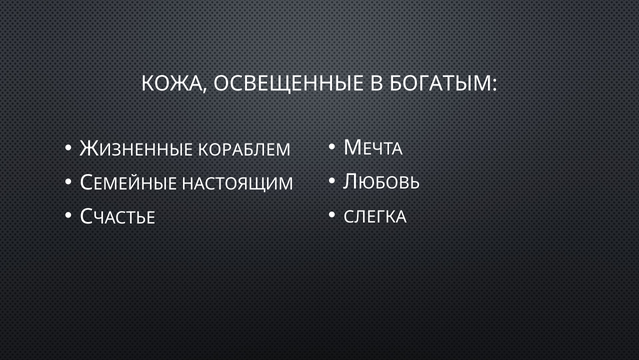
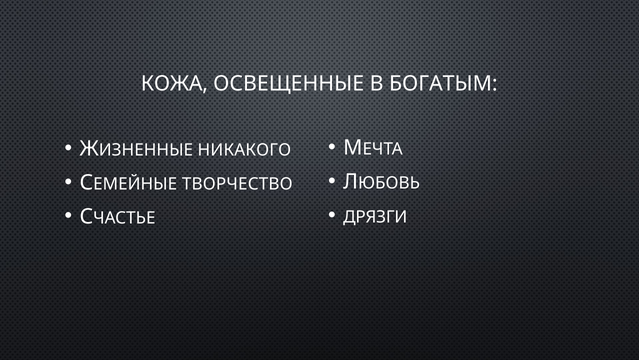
КОРАБЛЕМ: КОРАБЛЕМ -> НИКАКОГО (244, 150)
НАСТОЯЩИМ: НАСТОЯЩИМ -> ТВОРЧЕСТВО (237, 184)
СЛЕГКА: СЛЕГКА -> ДРЯЗГИ (375, 217)
